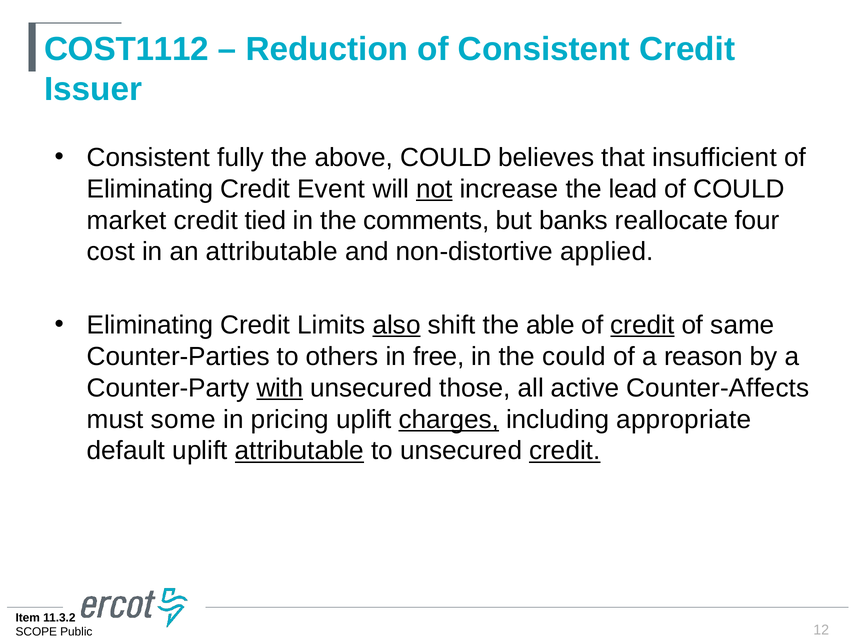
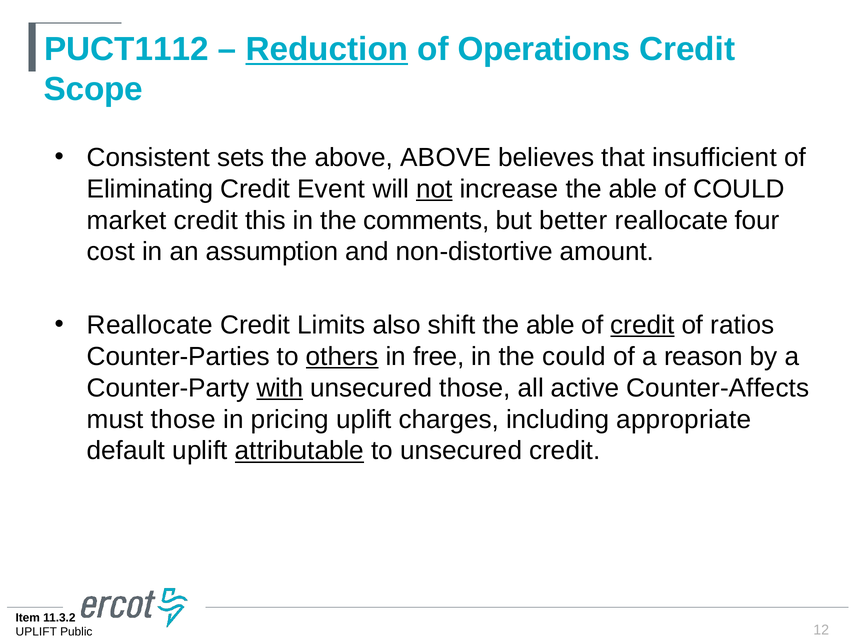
COST1112: COST1112 -> PUCT1112 (126, 49)
Reduction underline: none -> present (327, 49)
of Consistent: Consistent -> Operations (544, 49)
Issuer: Issuer -> Scope (93, 89)
fully: fully -> sets (241, 157)
above COULD: COULD -> ABOVE (446, 157)
increase the lead: lead -> able (633, 189)
tied: tied -> this (265, 220)
banks: banks -> better (573, 220)
an attributable: attributable -> assumption (272, 252)
applied: applied -> amount (607, 252)
Eliminating: Eliminating -> Reallocate (150, 325)
also underline: present -> none (397, 325)
same: same -> ratios (742, 325)
others underline: none -> present (342, 356)
must some: some -> those (183, 419)
charges underline: present -> none (449, 419)
credit underline: present -> none (565, 451)
SCOPE: SCOPE -> UPLIFT (36, 632)
